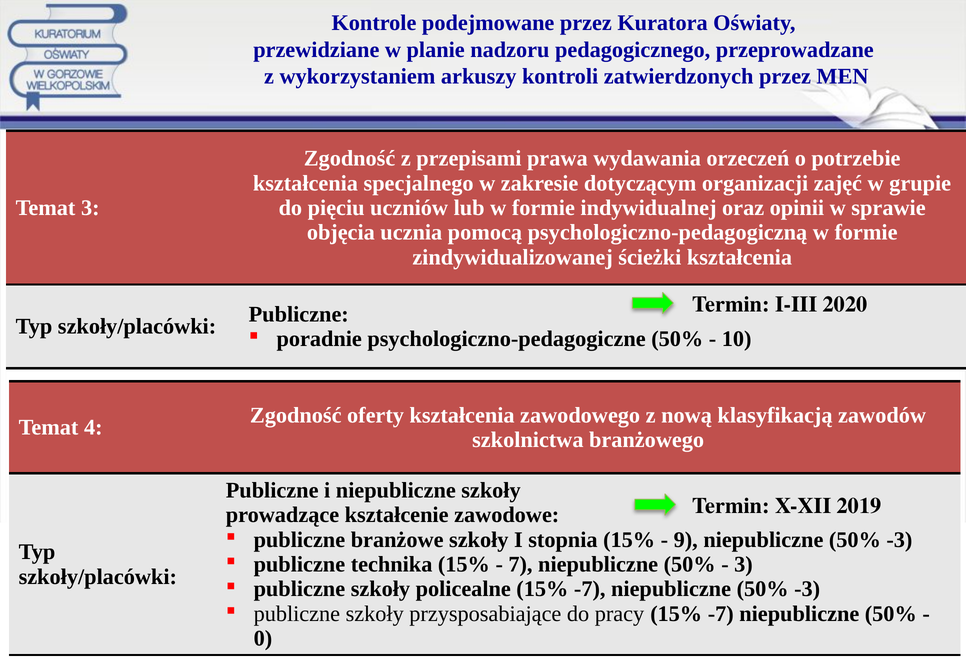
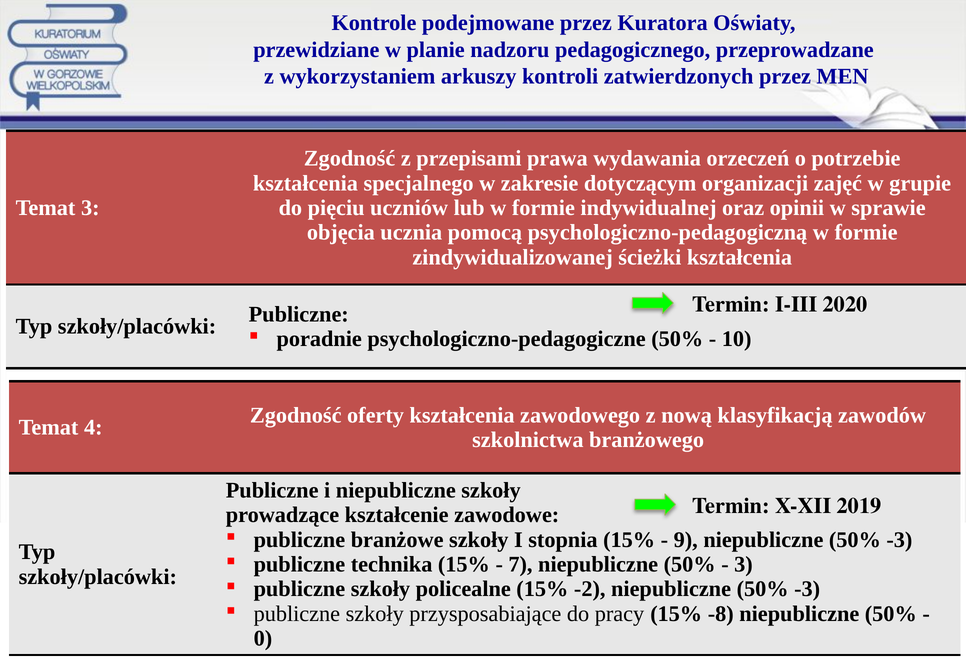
policealne 15% -7: -7 -> -2 (590, 589)
pracy 15% -7: -7 -> -8 (721, 614)
